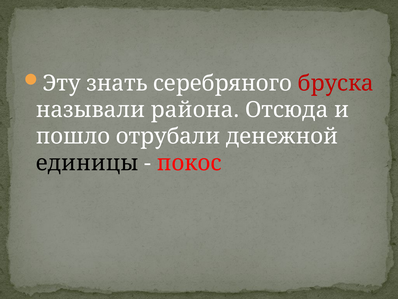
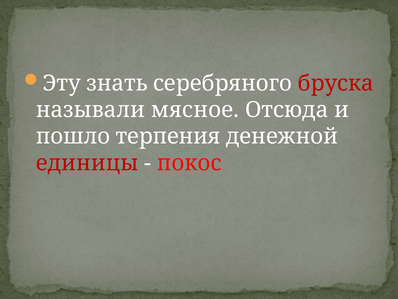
района: района -> мясное (195, 110)
отрубали: отрубали -> терпения (168, 136)
единицы colour: black -> red (87, 163)
